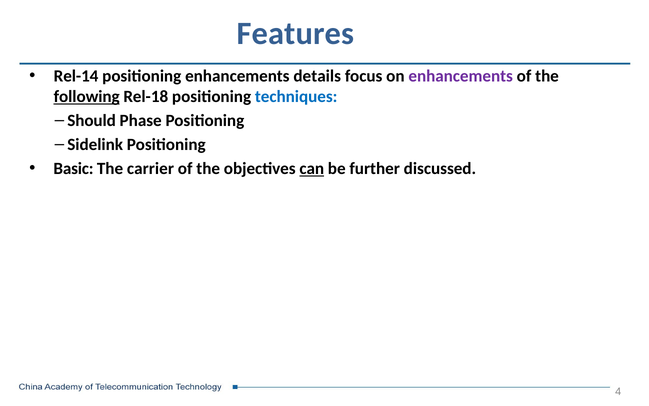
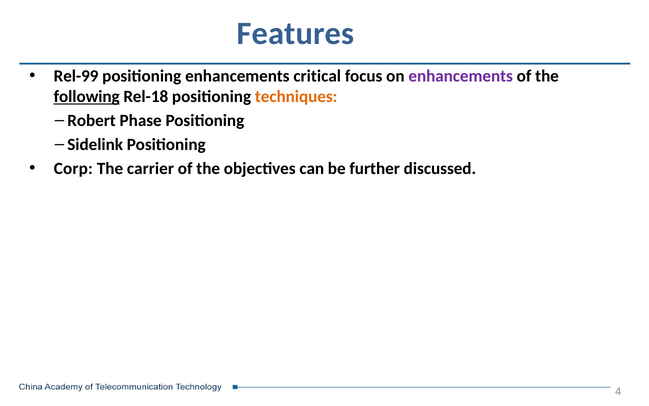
Rel-14: Rel-14 -> Rel-99 (76, 76)
details: details -> critical (317, 76)
techniques colour: blue -> orange (296, 97)
Should: Should -> Robert (92, 120)
Basic: Basic -> Corp (73, 168)
can underline: present -> none (312, 168)
